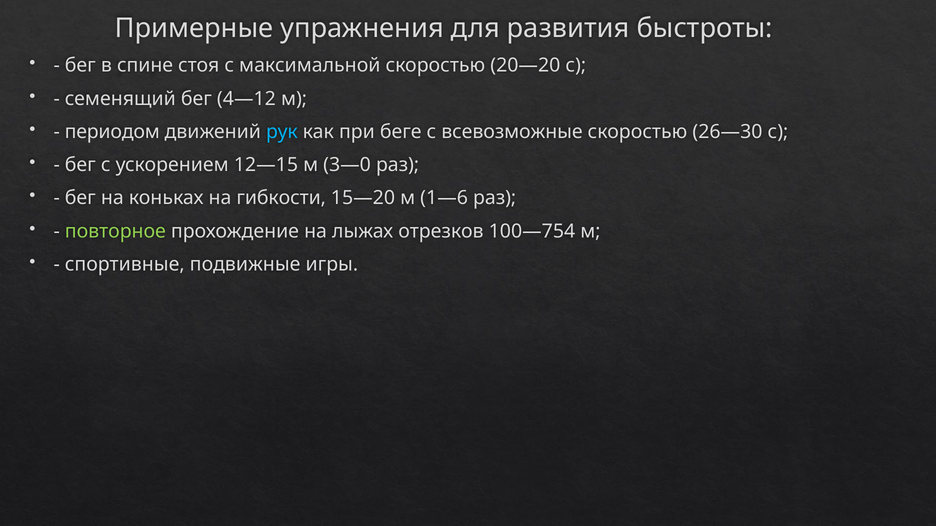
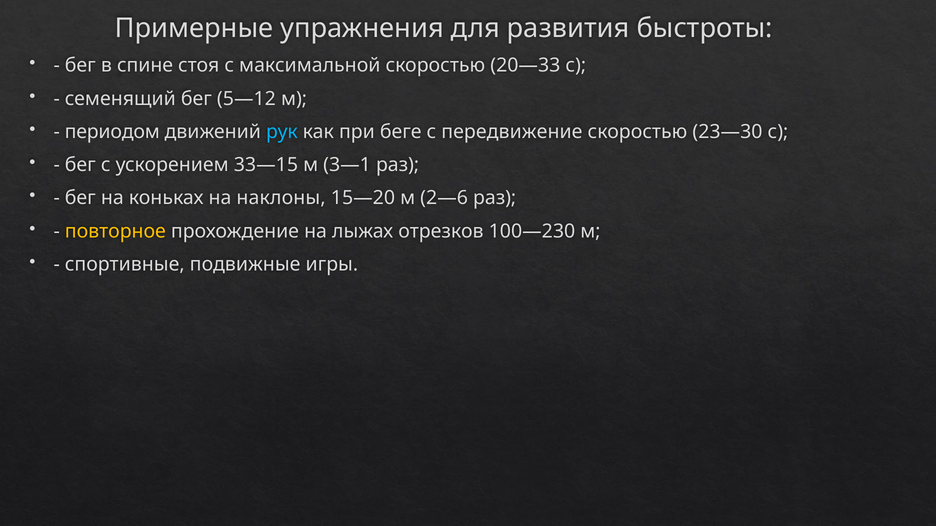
20—20: 20—20 -> 20—33 (525, 66)
4—12: 4—12 -> 5—12 (246, 99)
всевозможные: всевозможные -> передвижение (512, 132)
26—30: 26—30 -> 23—30 (727, 132)
12—15: 12—15 -> 33—15 (266, 165)
3—0: 3—0 -> 3—1 (347, 165)
гибкости: гибкости -> наклоны (281, 198)
1—6: 1—6 -> 2—6 (444, 198)
повторное colour: light green -> yellow (115, 231)
100—754: 100—754 -> 100—230 (532, 231)
